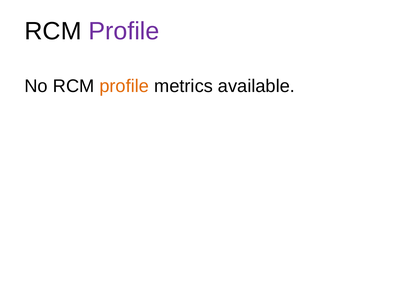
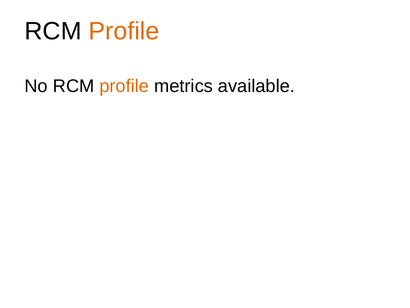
Profile colour: purple -> orange (124, 31)
